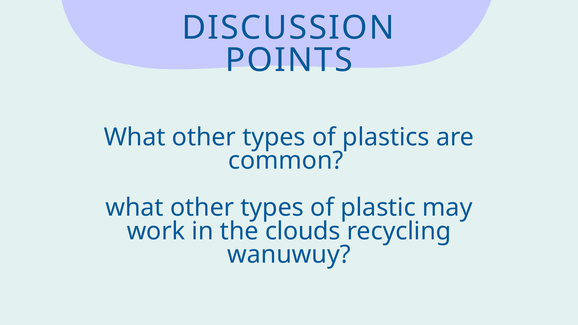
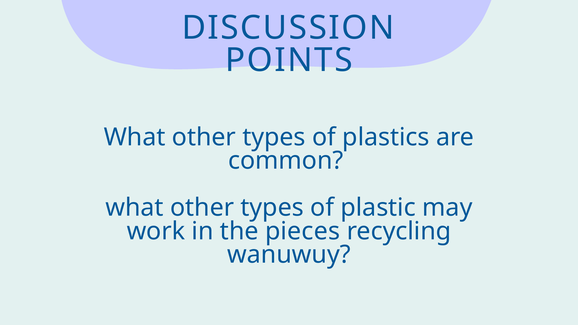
clouds: clouds -> pieces (303, 231)
